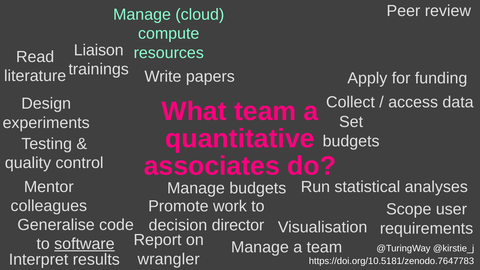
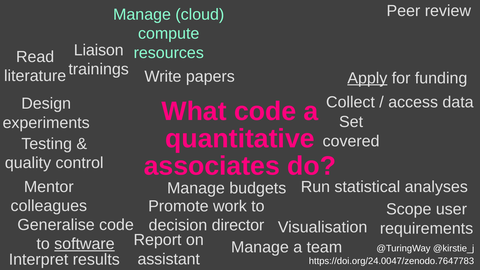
Apply underline: none -> present (367, 78)
What team: team -> code (265, 112)
budgets: budgets -> covered (351, 141)
wrangler: wrangler -> assistant (169, 259)
https://doi.org/10.5181/zenodo.7647783: https://doi.org/10.5181/zenodo.7647783 -> https://doi.org/24.0047/zenodo.7647783 (391, 261)
